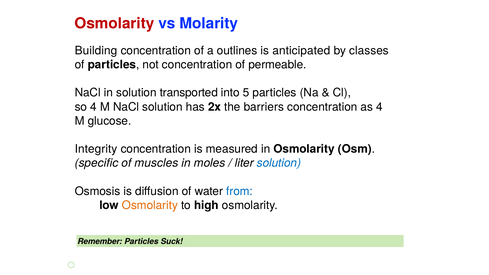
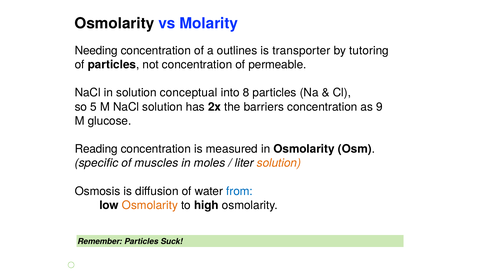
Osmolarity colour: red -> black (114, 24)
Building: Building -> Needing (96, 51)
anticipated: anticipated -> transporter (301, 51)
classes: classes -> tutoring (369, 51)
transported: transported -> conceptual (189, 93)
5: 5 -> 8 (246, 93)
so 4: 4 -> 5 (94, 107)
as 4: 4 -> 9 (380, 107)
Integrity: Integrity -> Reading (96, 149)
solution colour: blue -> orange (279, 163)
